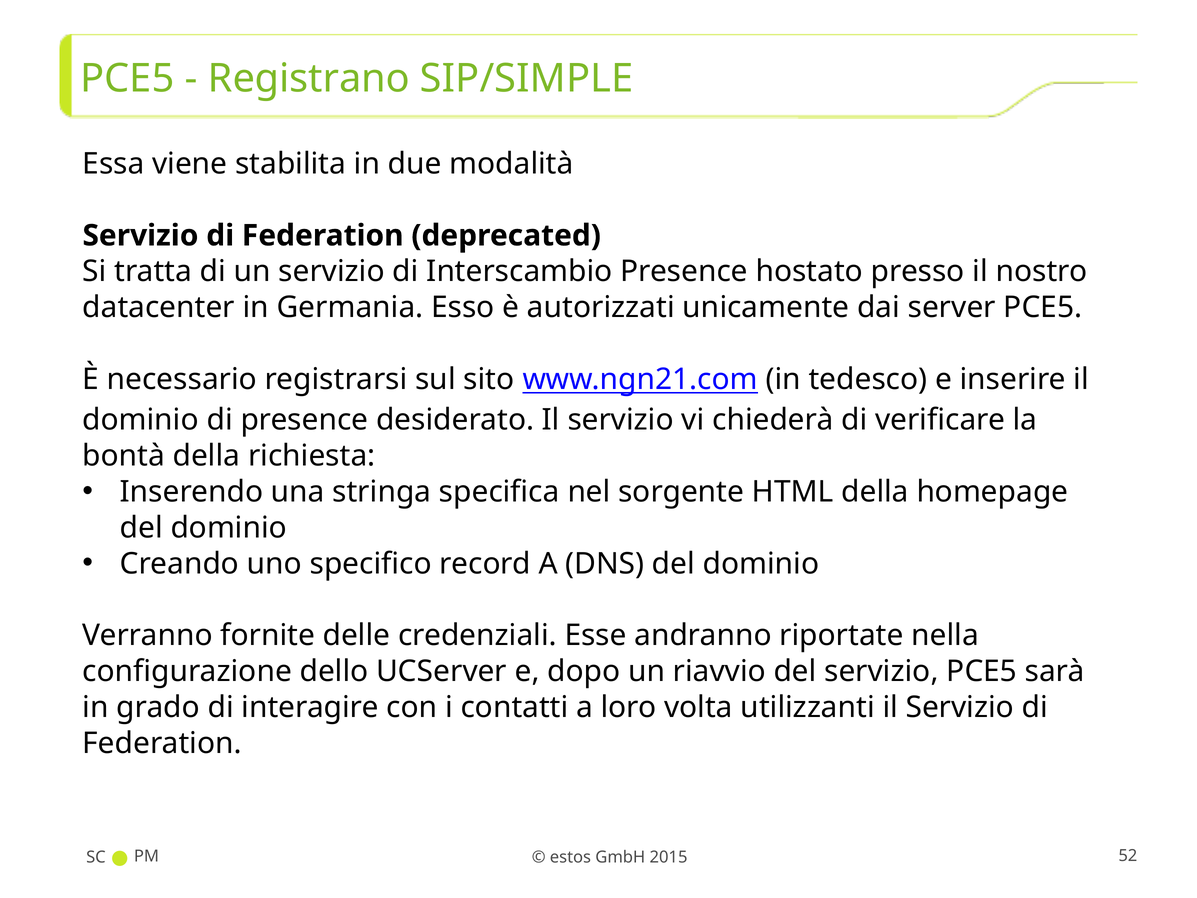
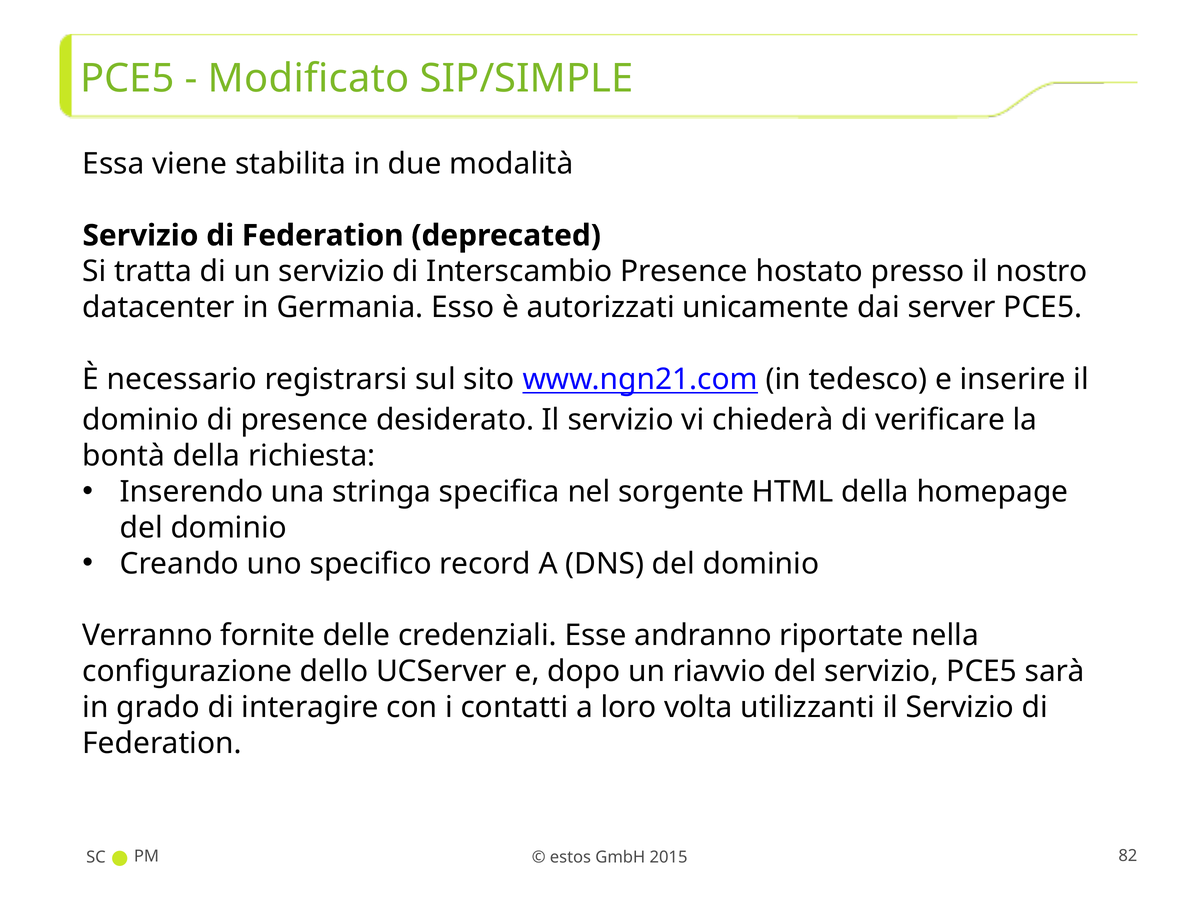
Registrano: Registrano -> Modificato (309, 79)
52: 52 -> 82 (1128, 855)
